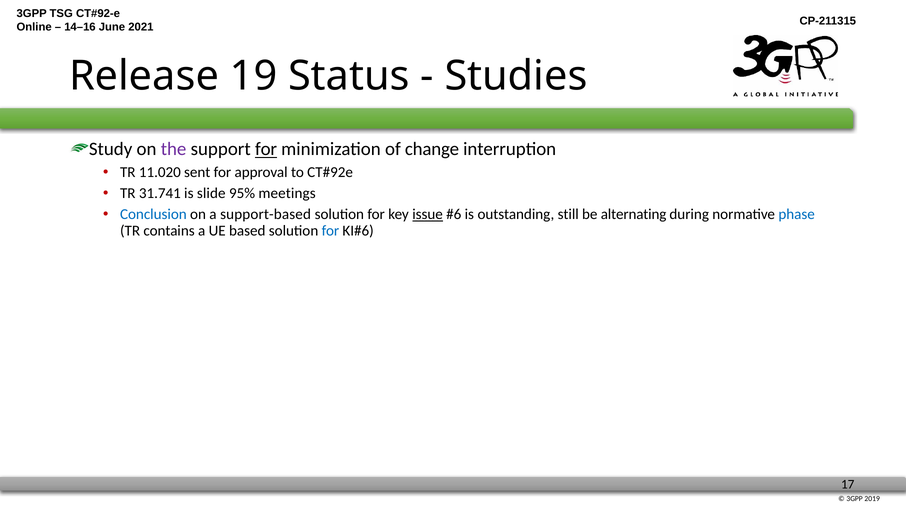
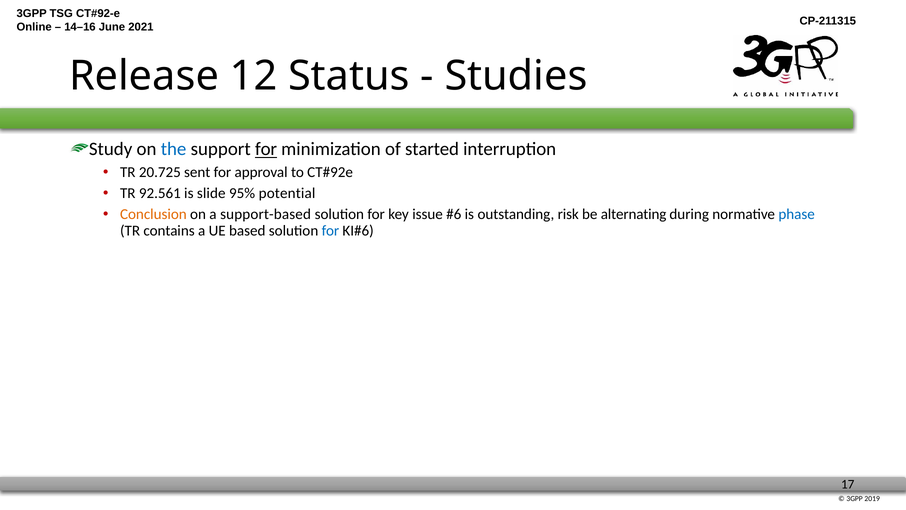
19: 19 -> 12 (254, 76)
the colour: purple -> blue (174, 149)
change: change -> started (432, 149)
11.020: 11.020 -> 20.725 (160, 172)
31.741: 31.741 -> 92.561 (160, 193)
meetings: meetings -> potential (287, 193)
Conclusion colour: blue -> orange (153, 214)
issue underline: present -> none (428, 214)
still: still -> risk (568, 214)
